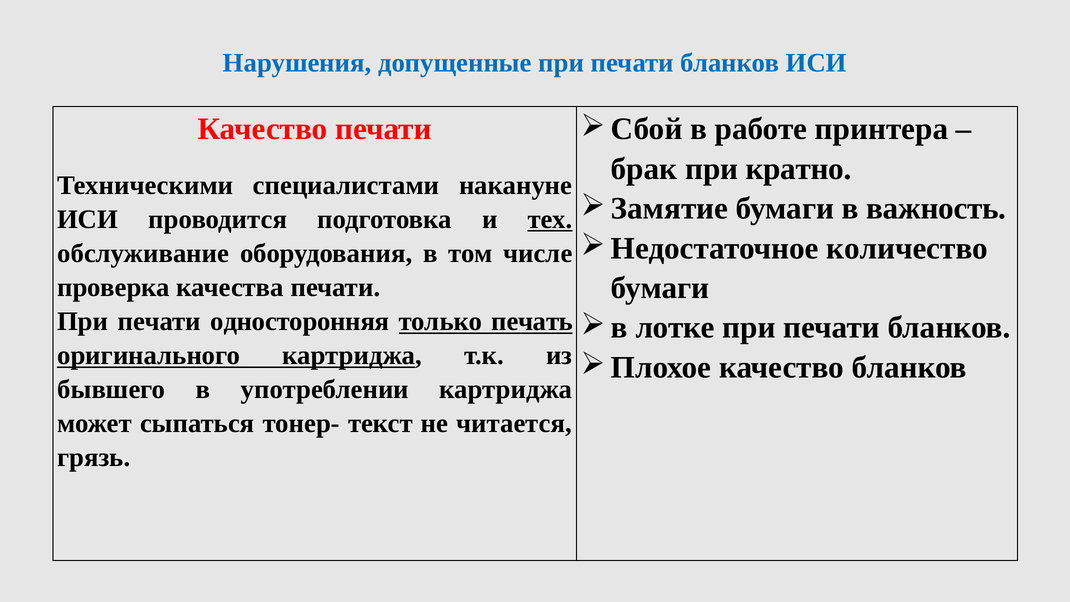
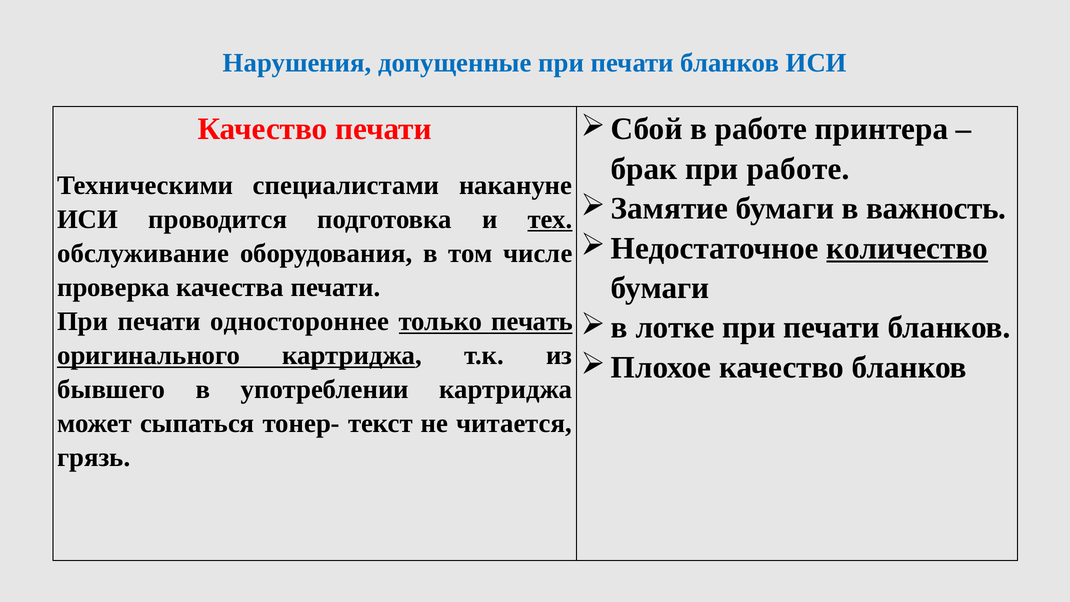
при кратно: кратно -> работе (798, 169)
количество underline: none -> present (907, 248)
односторонняя: односторонняя -> одностороннее (300, 321)
